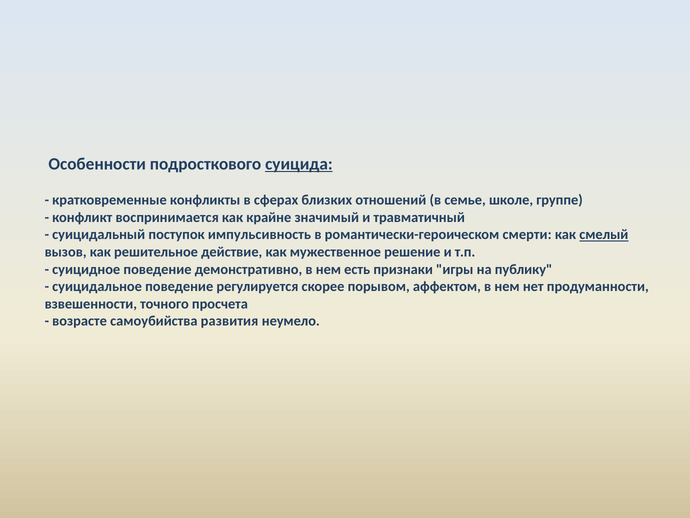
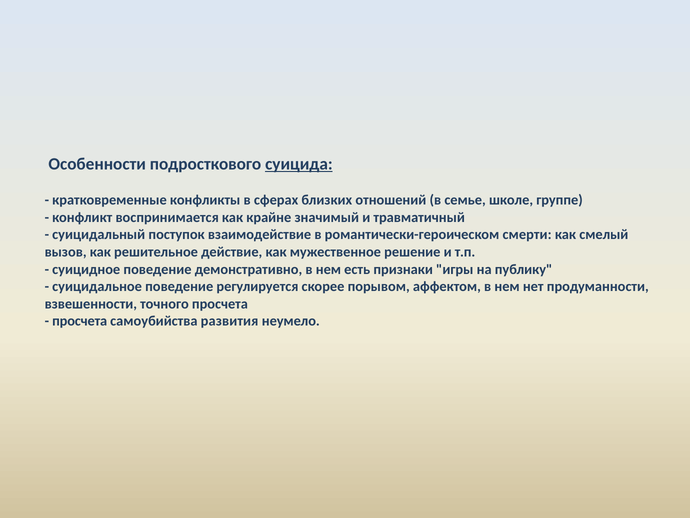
импульсивность: импульсивность -> взаимодействие (260, 235)
смелый underline: present -> none (604, 235)
возрасте: возрасте -> просчета (80, 321)
